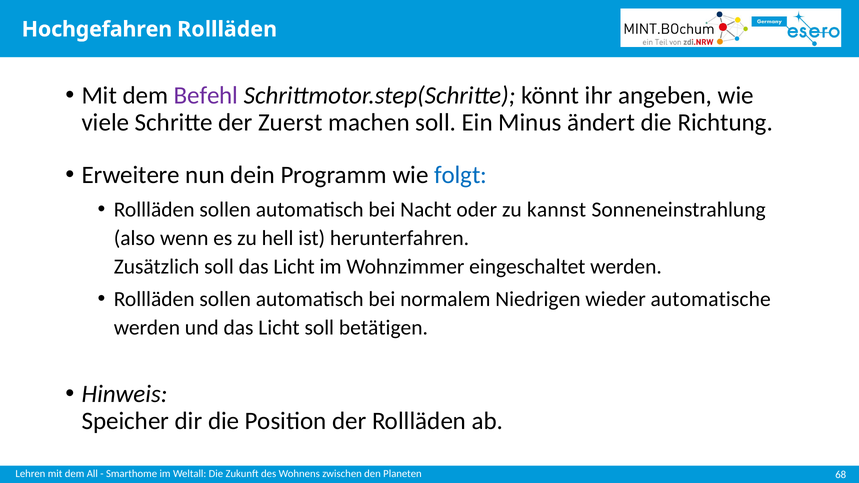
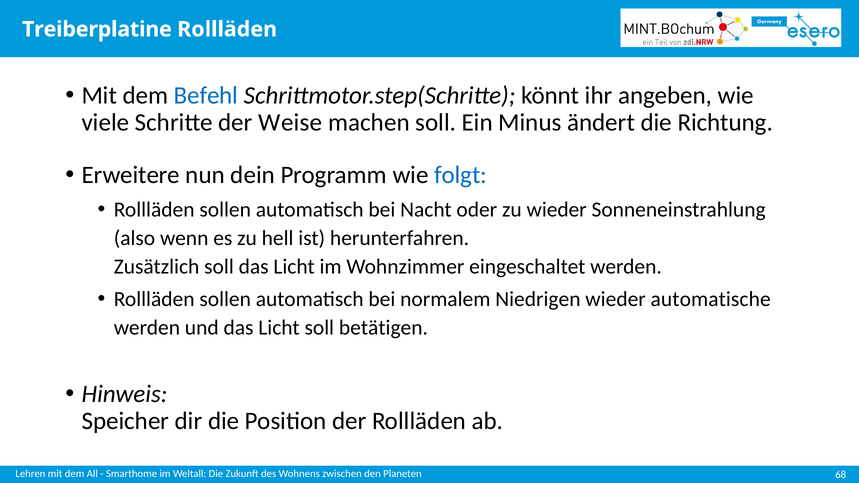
Hochgefahren: Hochgefahren -> Treiberplatine (97, 29)
Befehl colour: purple -> blue (206, 96)
Zuerst: Zuerst -> Weise (290, 123)
zu kannst: kannst -> wieder (557, 210)
